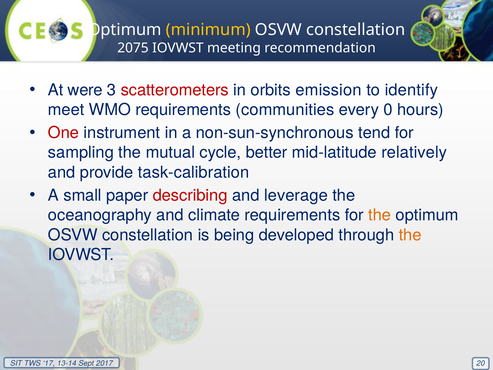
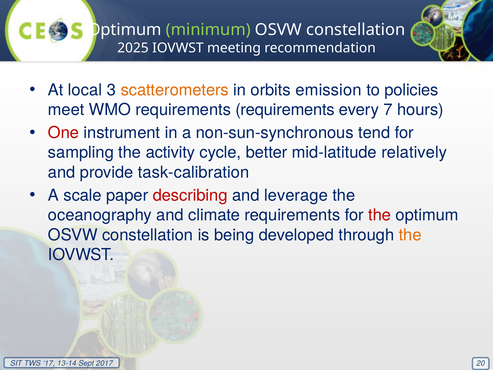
minimum colour: yellow -> light green (208, 30)
2075: 2075 -> 2025 (133, 48)
were: were -> local (85, 90)
scatterometers colour: red -> orange (175, 90)
identify: identify -> policies (412, 90)
requirements communities: communities -> requirements (285, 110)
0: 0 -> 7 (388, 110)
mutual: mutual -> activity (170, 152)
small: small -> scale (83, 195)
the colour: orange -> red (380, 215)
